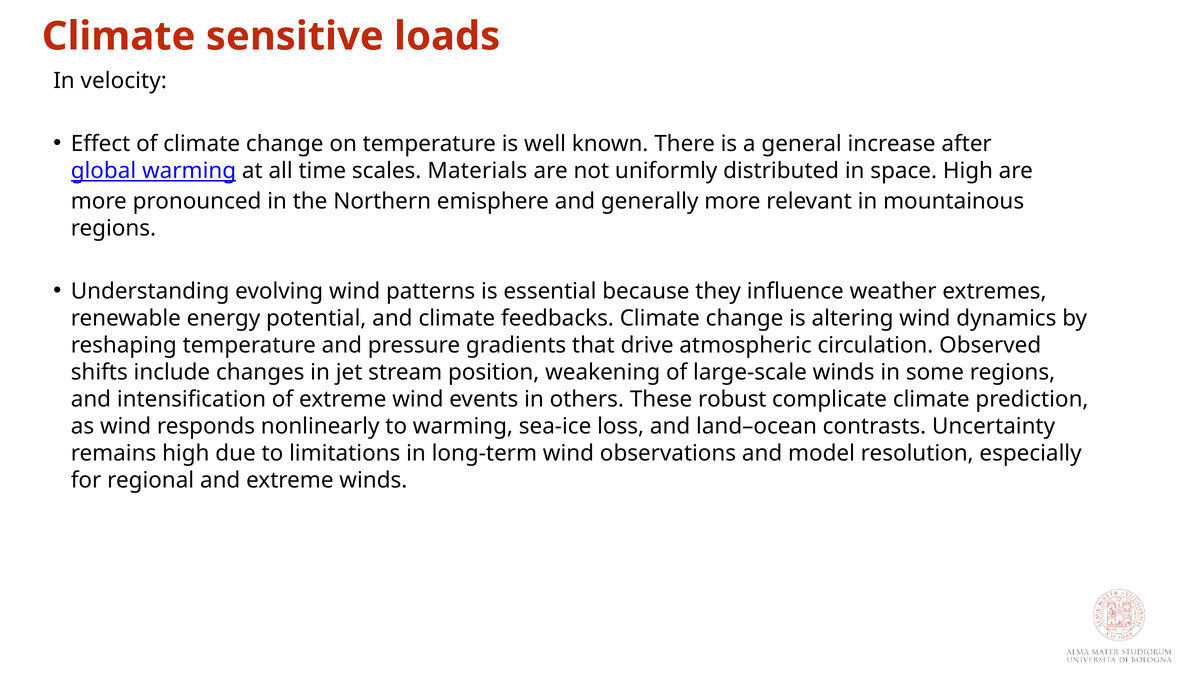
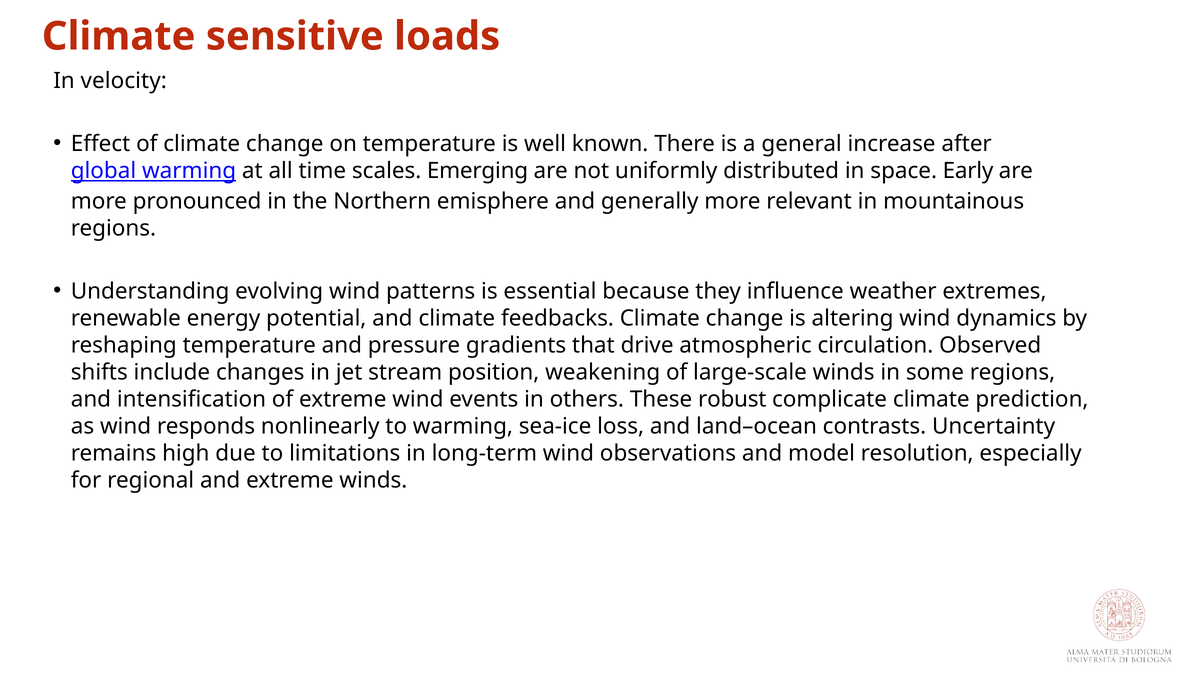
Materials: Materials -> Emerging (478, 170)
space High: High -> Early (968, 170)
